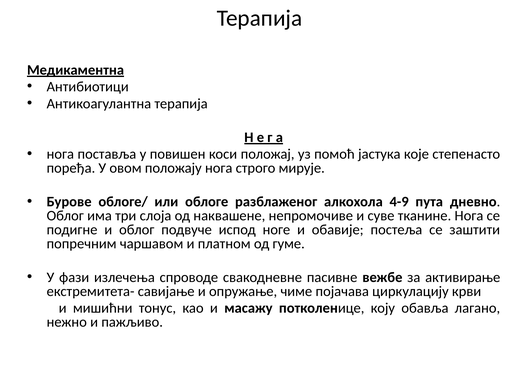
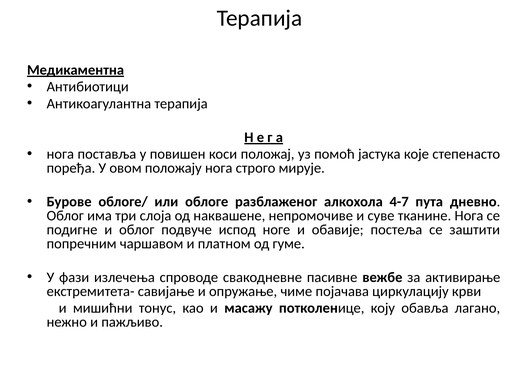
4-9: 4-9 -> 4-7 (399, 202)
